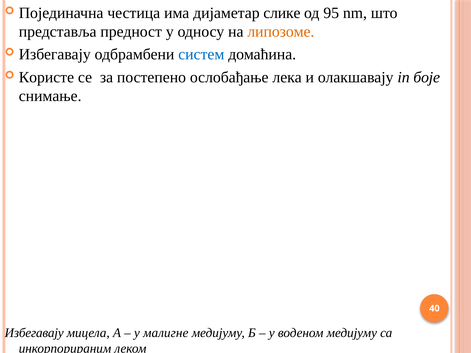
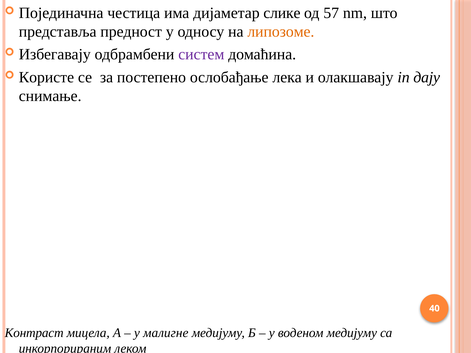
95: 95 -> 57 (331, 13)
систем colour: blue -> purple (201, 54)
боје: боје -> дају (427, 77)
Избегавају: Избегавају -> Контраст (34, 333)
